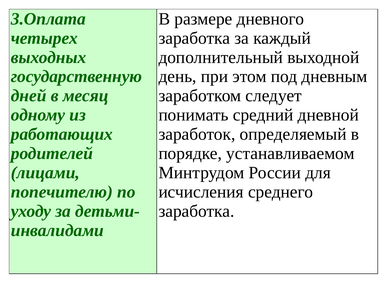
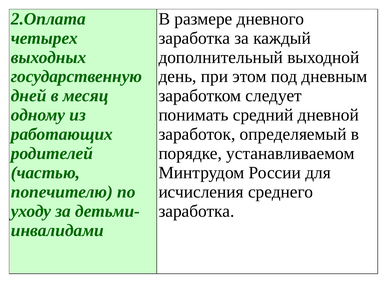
3.Оплата: 3.Оплата -> 2.Оплата (48, 19)
лицами: лицами -> частью (45, 173)
